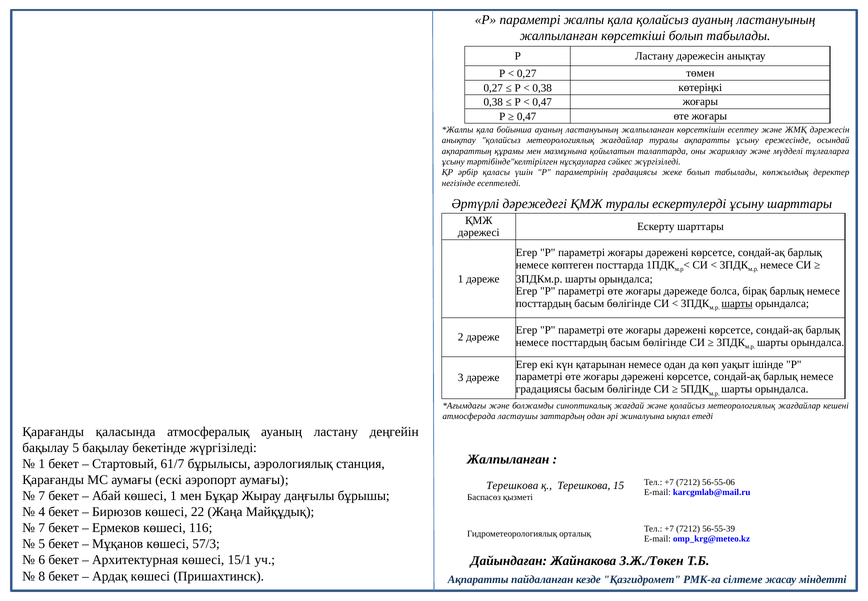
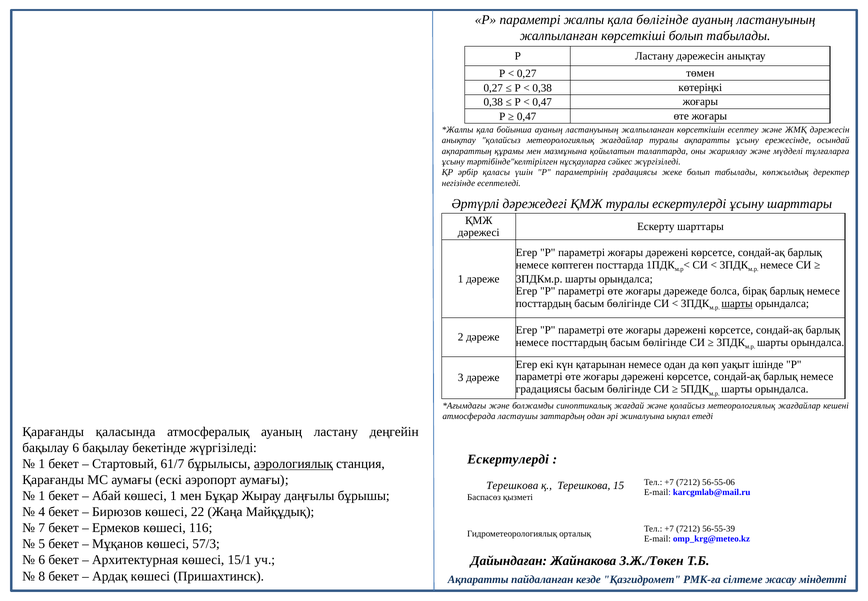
қала қолайсыз: қолайсыз -> бөлігінде (662, 20)
бақылау 5: 5 -> 6 (76, 448)
Жалпыланған: Жалпыланған -> Ескертулерді (508, 459)
аэрологиялық underline: none -> present (293, 464)
7: 7 -> 1 (42, 496)
